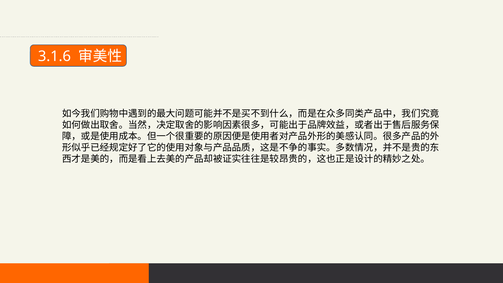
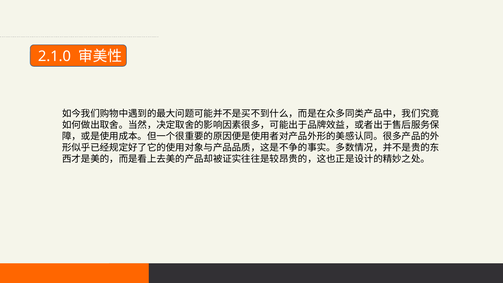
3.1.6: 3.1.6 -> 2.1.0 (54, 56)
